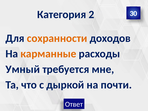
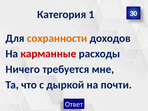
2: 2 -> 1 (91, 14)
карманные colour: orange -> red (48, 54)
Умный: Умный -> Ничего (23, 69)
